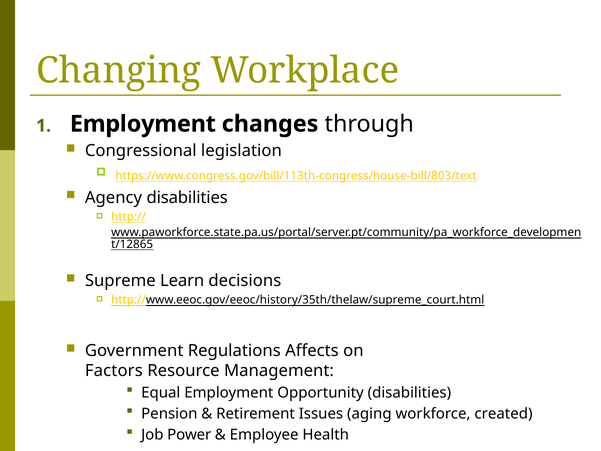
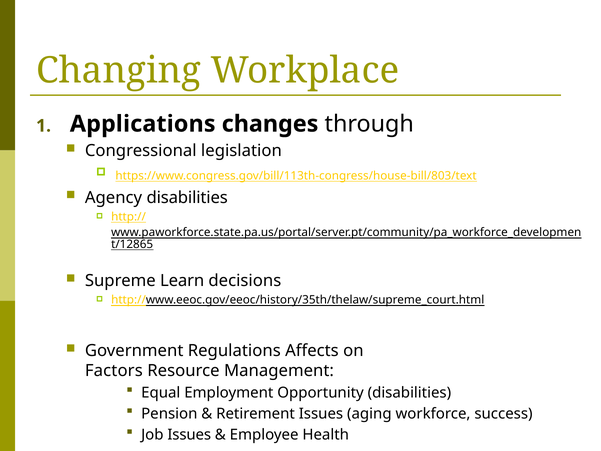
Employment: Employment -> Applications (143, 124)
created: created -> success (504, 413)
Job Power: Power -> Issues (189, 435)
